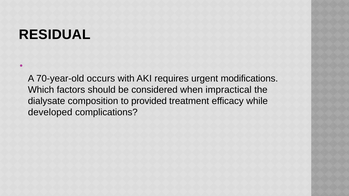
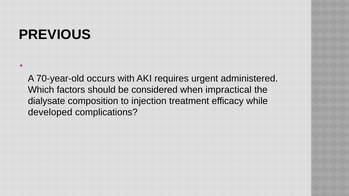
RESIDUAL: RESIDUAL -> PREVIOUS (55, 35)
modifications: modifications -> administered (249, 79)
provided: provided -> injection (149, 101)
